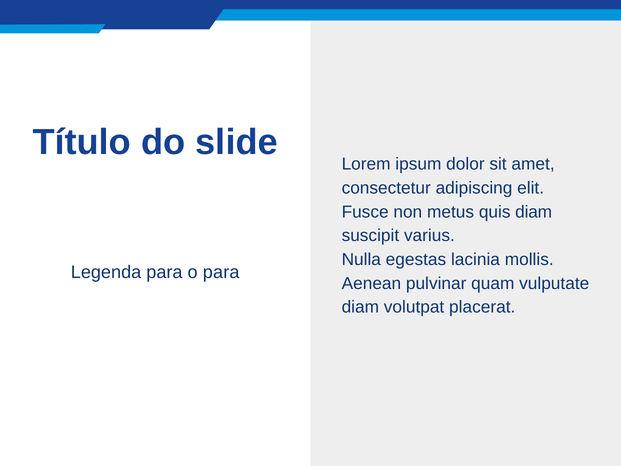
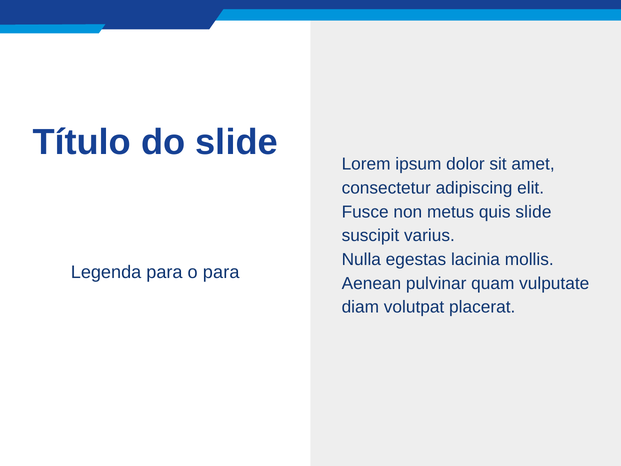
quis diam: diam -> slide (533, 212)
